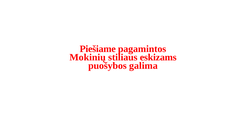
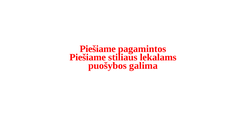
Mokinių: Mokinių -> Piešiame (88, 57)
eskizams: eskizams -> lekalams (158, 57)
